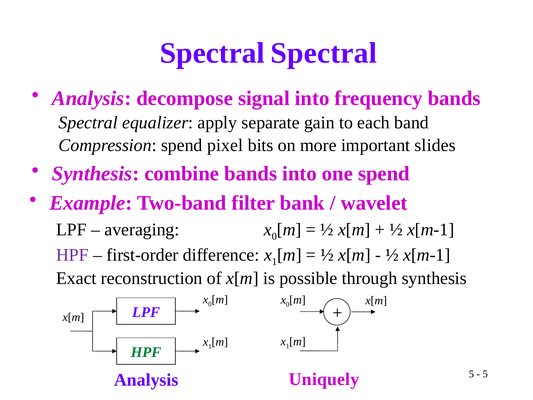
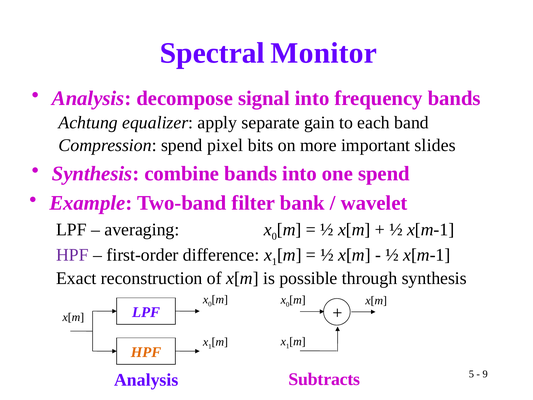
Spectral Spectral: Spectral -> Monitor (324, 53)
Spectral: Spectral -> Achtung (88, 122)
HPF colour: green -> orange (146, 352)
5: 5 -> 9 (485, 374)
Uniquely: Uniquely -> Subtracts (324, 379)
